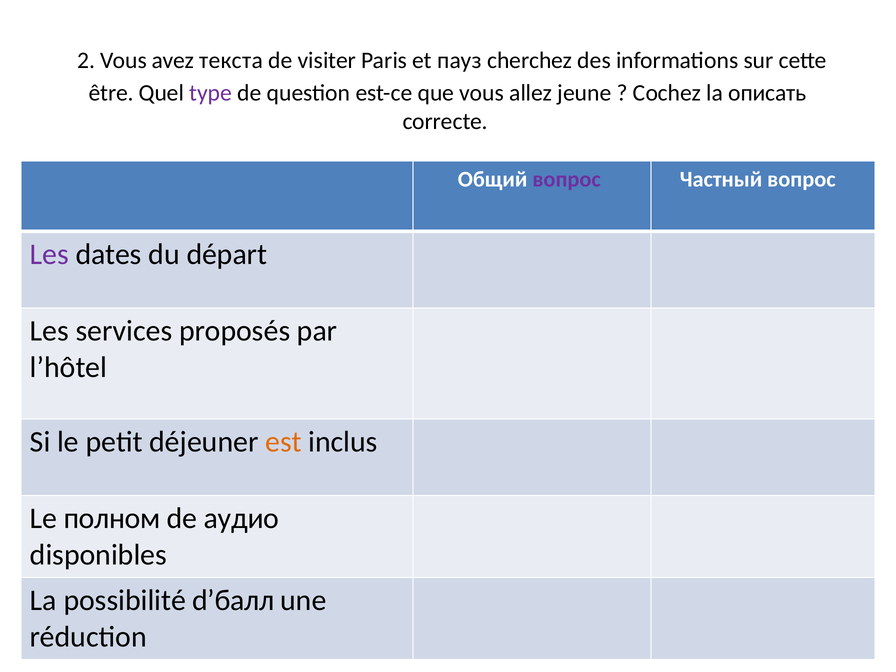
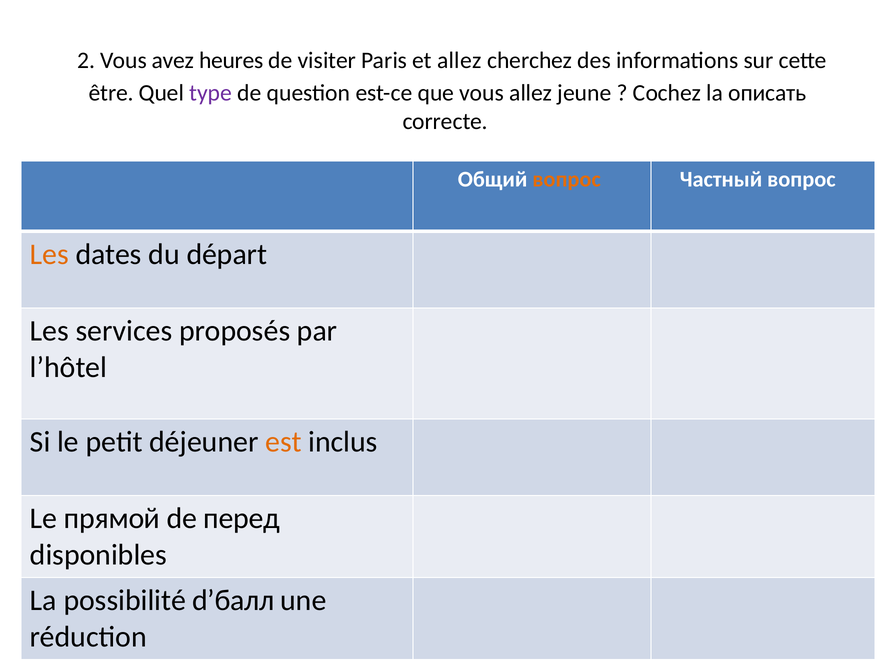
текста: текста -> heures (231, 60)
et пауз: пауз -> allez (459, 60)
вопрос colour: purple -> orange (567, 179)
Les colour: purple -> orange (49, 254)
полном: полном -> прямой (112, 519)
аудио: аудио -> перед (242, 519)
